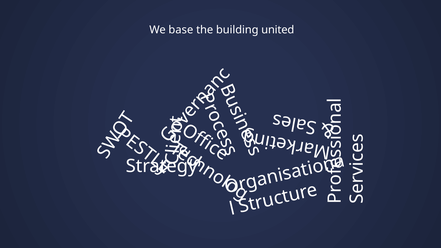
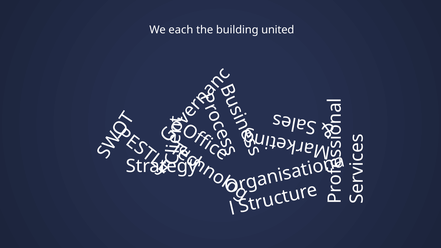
base: base -> each (181, 30)
